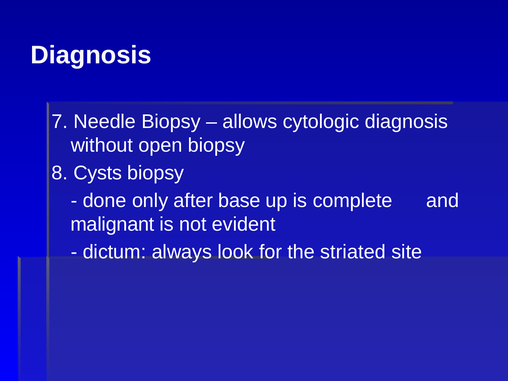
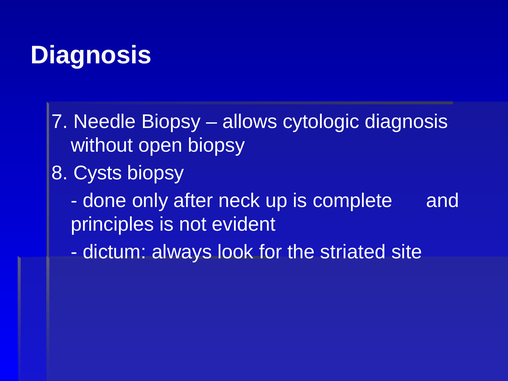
base: base -> neck (239, 201)
malignant: malignant -> principles (112, 224)
